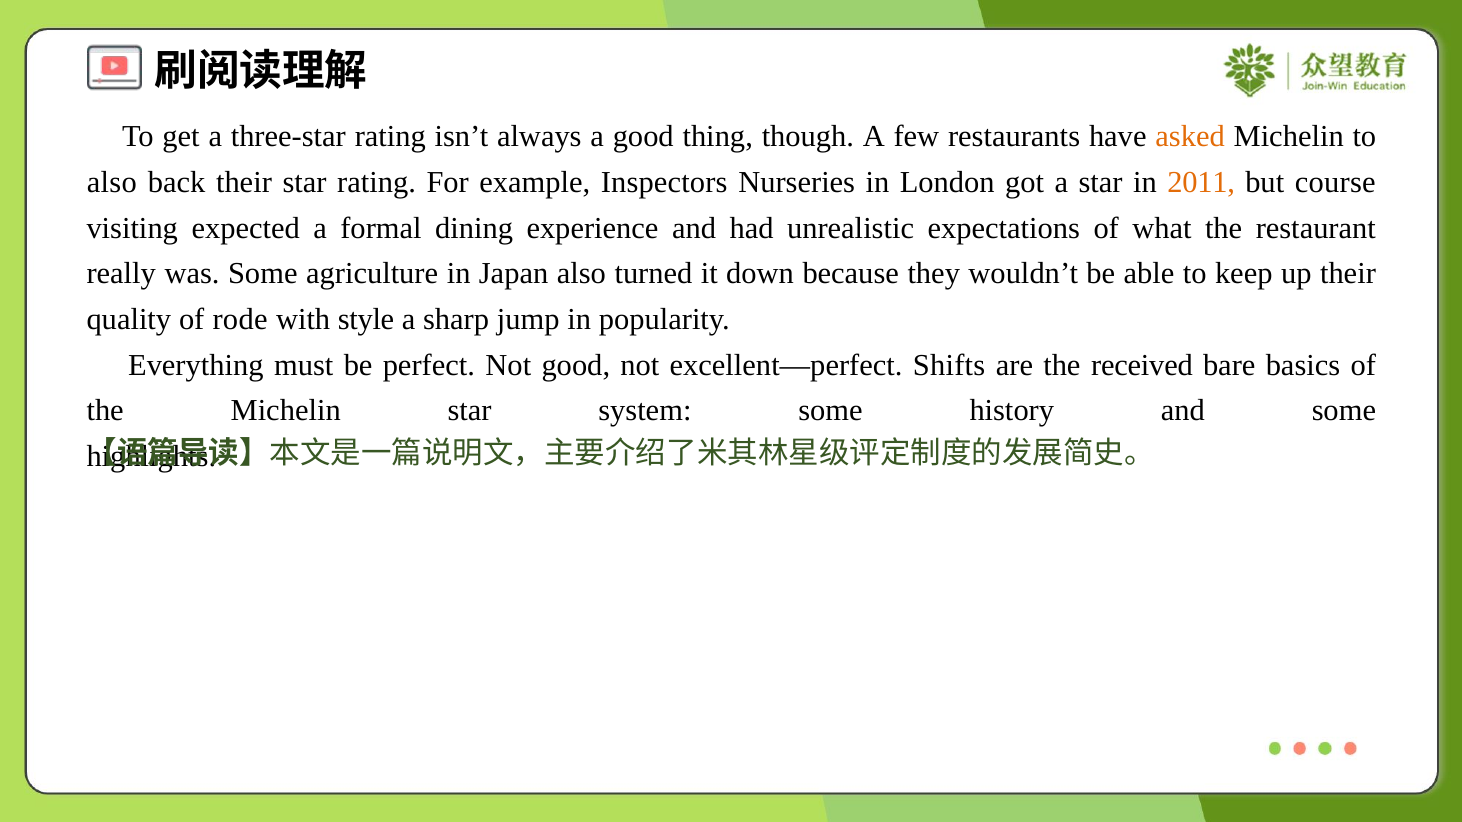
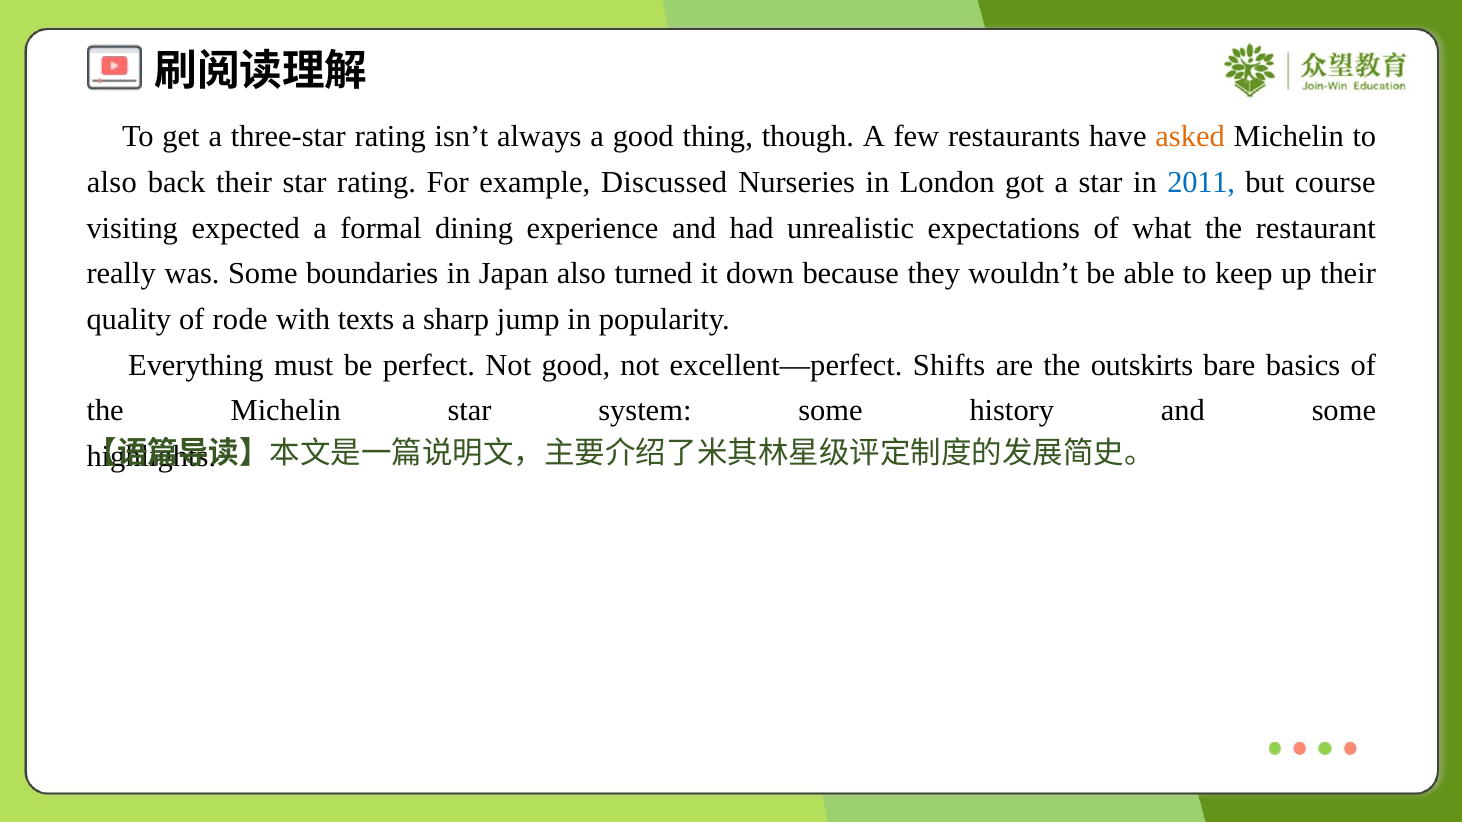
Inspectors: Inspectors -> Discussed (664, 183)
2011 colour: orange -> blue (1201, 183)
agriculture: agriculture -> boundaries (372, 274)
style: style -> texts (366, 320)
received: received -> outskirts (1142, 365)
